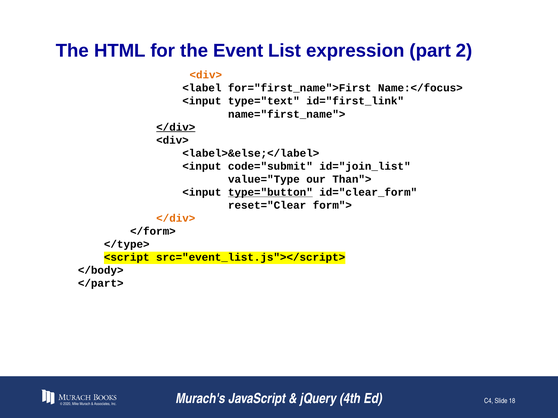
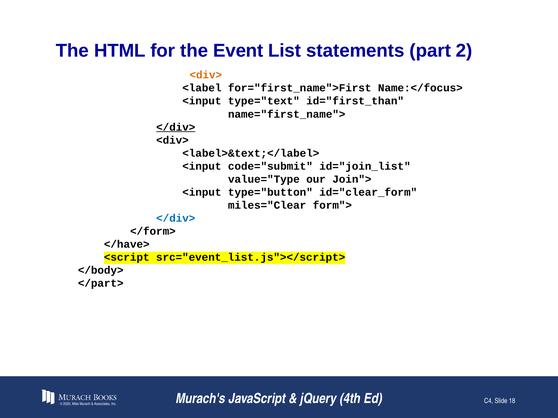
expression: expression -> statements (355, 51)
id="first_link: id="first_link -> id="first_than (355, 101)
<label>&else;</label>: <label>&else;</label> -> <label>&text;</label> (251, 153)
Than">: Than"> -> Join"> (352, 179)
type="button underline: present -> none (270, 192)
reset="Clear: reset="Clear -> miles="Clear (267, 205)
</div> colour: orange -> blue (176, 218)
</type>: </type> -> </have> (127, 245)
